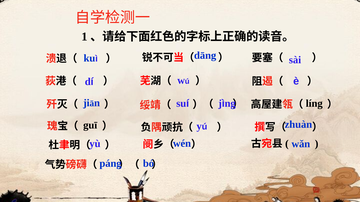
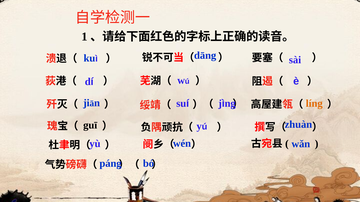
líng colour: black -> orange (314, 104)
